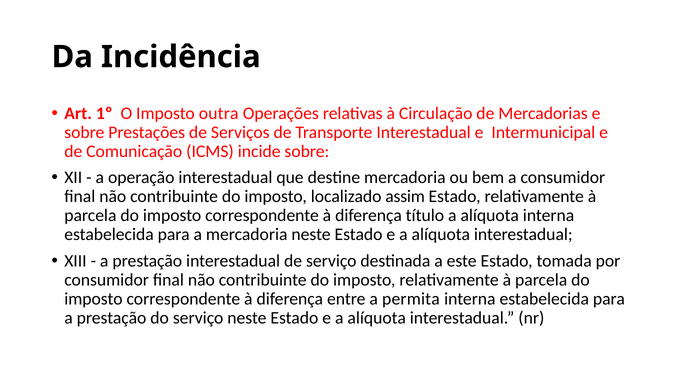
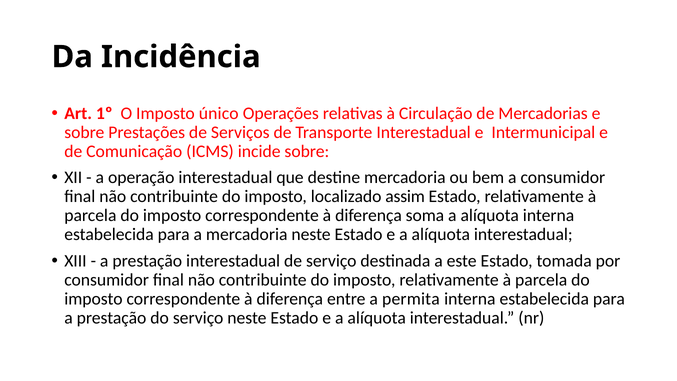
outra: outra -> único (219, 113)
título: título -> soma (425, 216)
